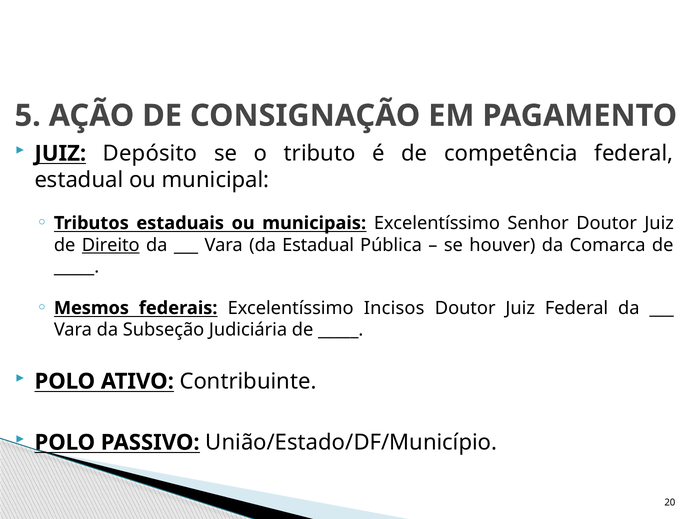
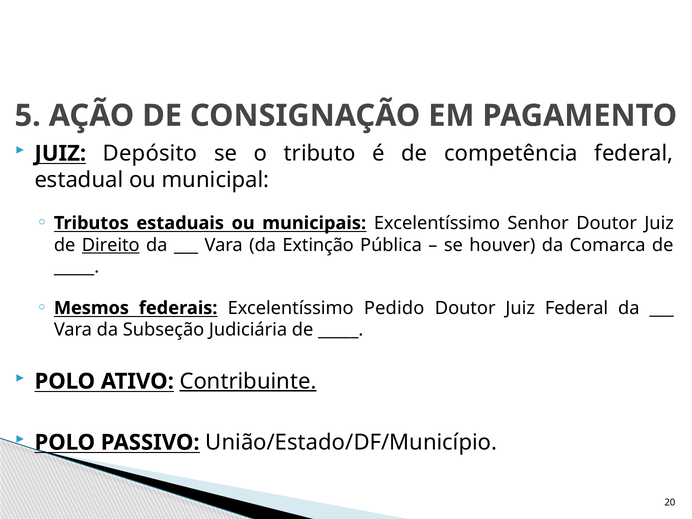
da Estadual: Estadual -> Extinção (318, 245)
Incisos: Incisos -> Pedido (394, 308)
Contribuinte underline: none -> present (248, 381)
